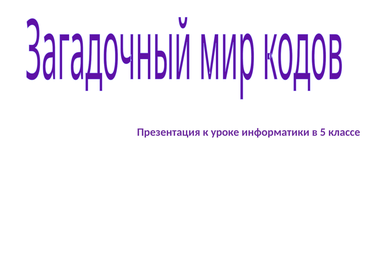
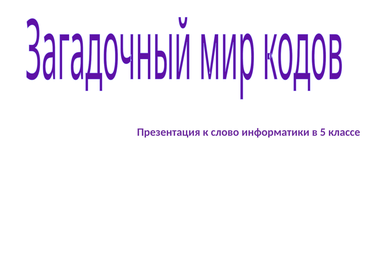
уроке: уроке -> слово (225, 132)
